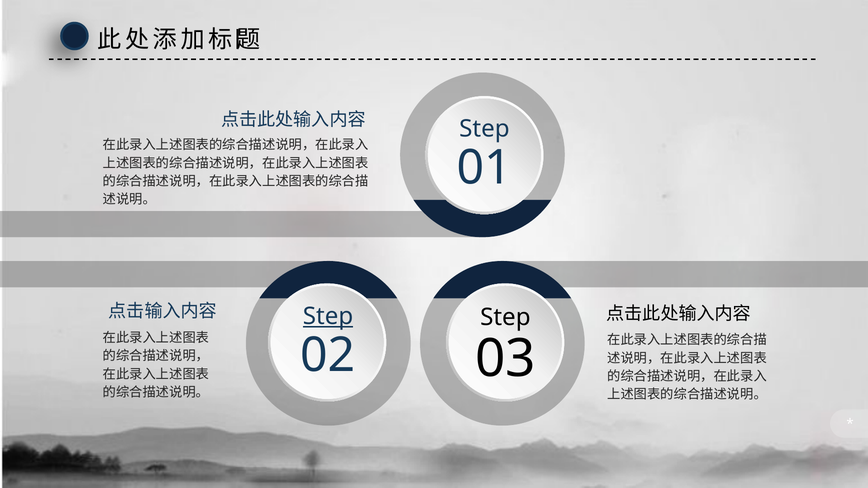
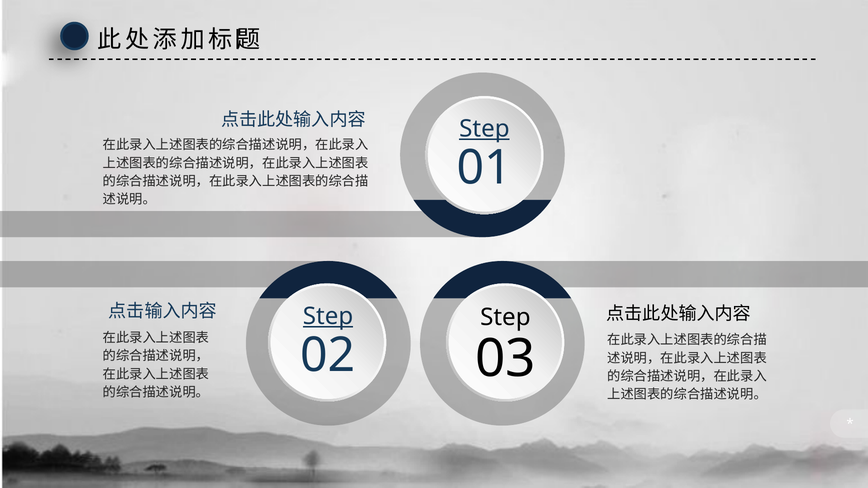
Step underline: none -> present (484, 129)
